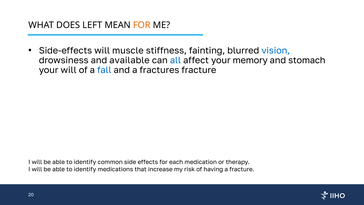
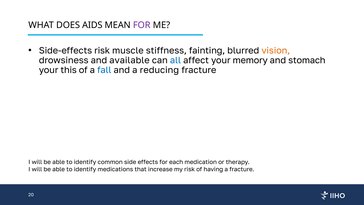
LEFT: LEFT -> AIDS (92, 25)
FOR colour: orange -> purple (142, 25)
Side-effects will: will -> risk (102, 50)
vision colour: blue -> orange (276, 50)
your will: will -> this (69, 70)
fractures: fractures -> reducing (159, 70)
